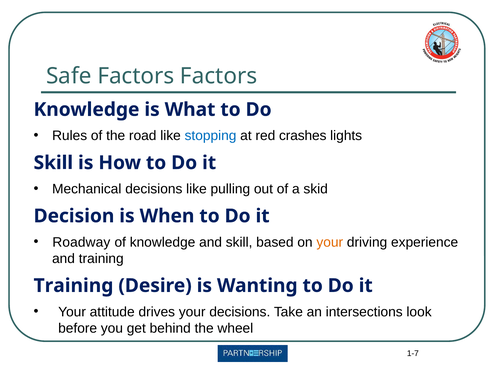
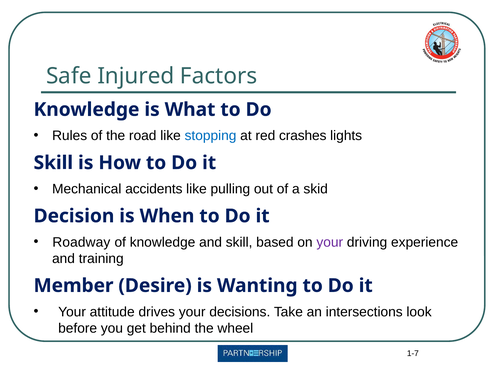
Safe Factors: Factors -> Injured (136, 76)
Mechanical decisions: decisions -> accidents (154, 189)
your colour: orange -> purple (330, 242)
Training: Training -> Member (74, 285)
